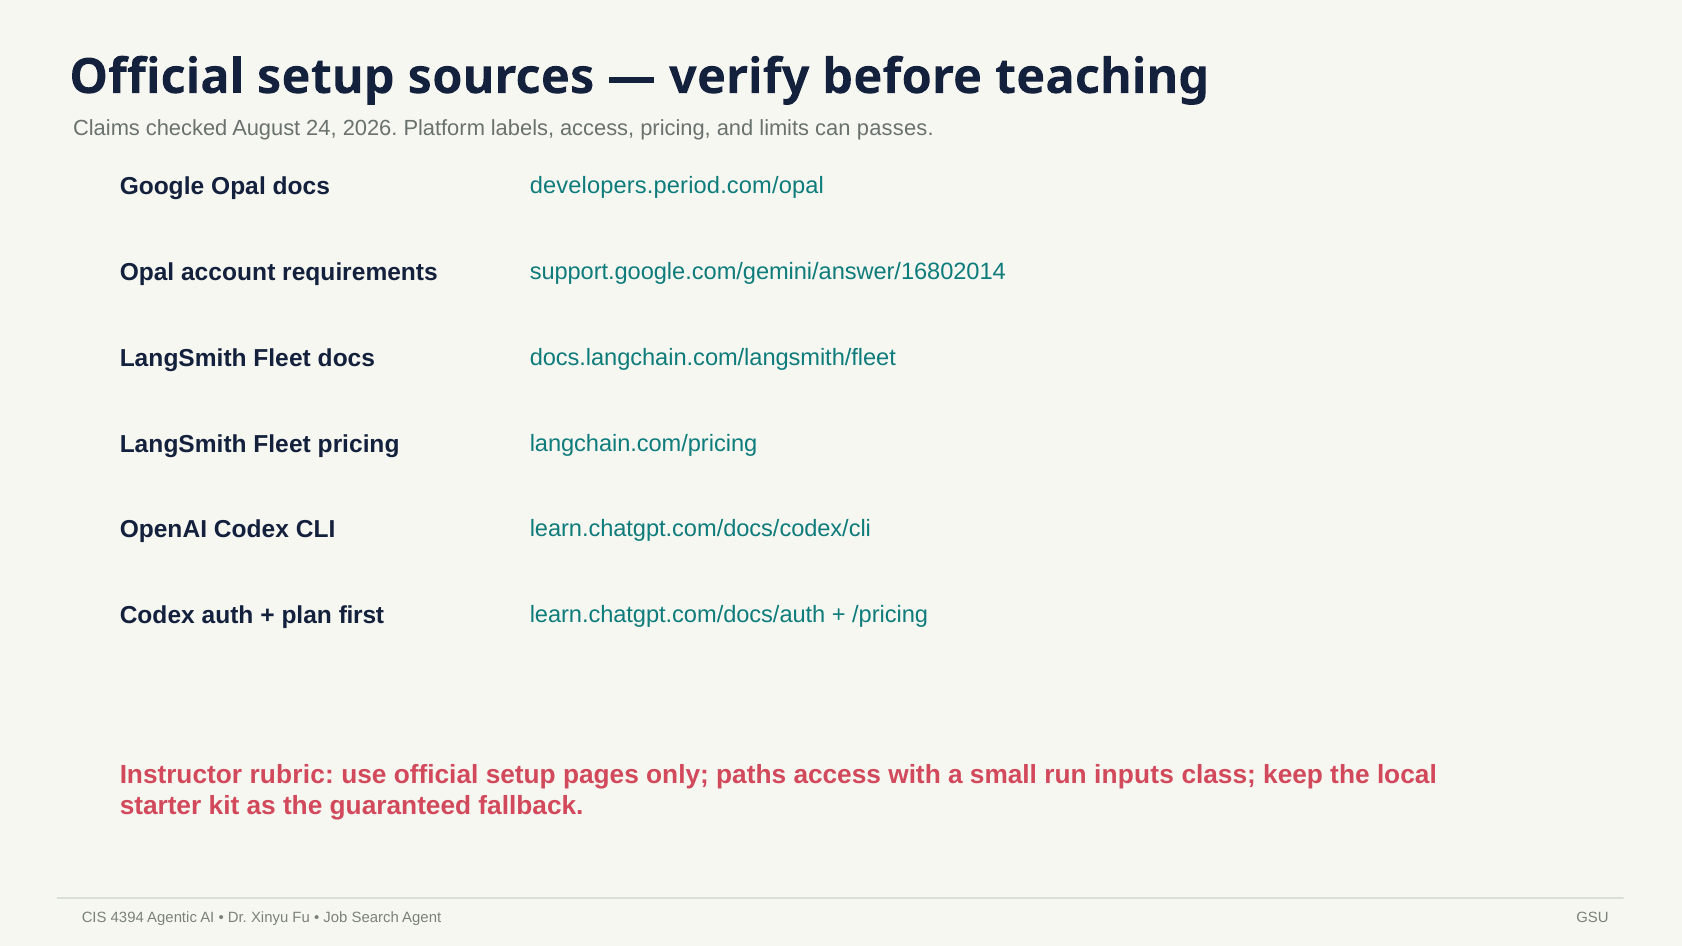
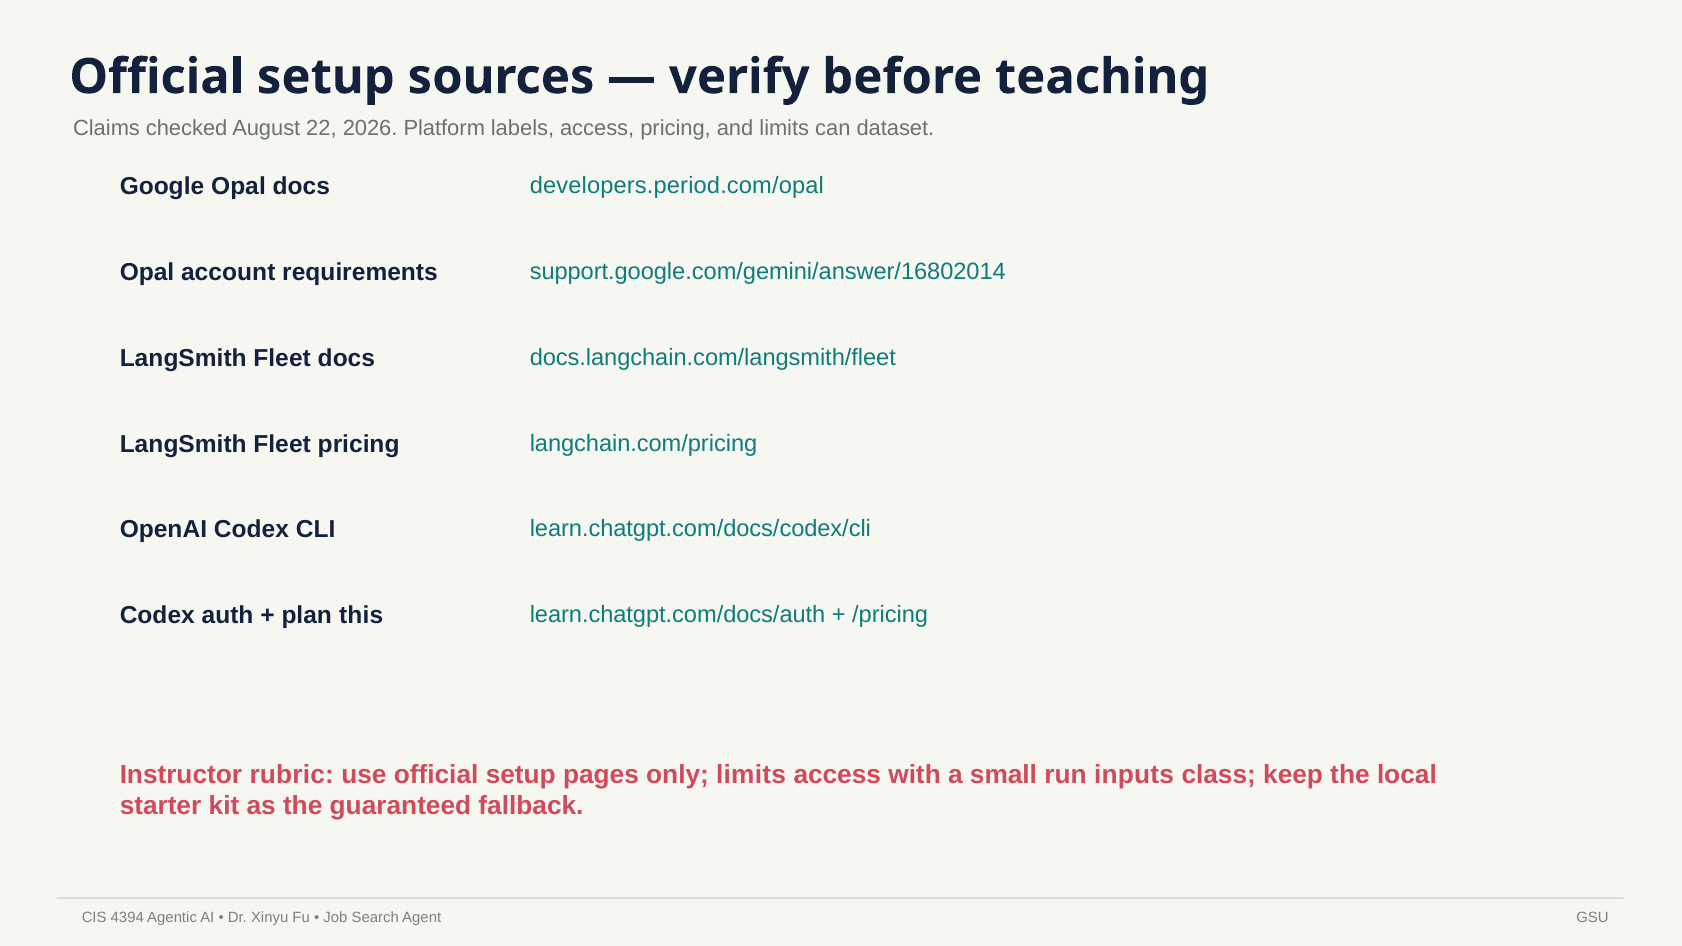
24: 24 -> 22 (321, 128)
passes: passes -> dataset (895, 128)
first: first -> this (361, 616)
only paths: paths -> limits (751, 774)
